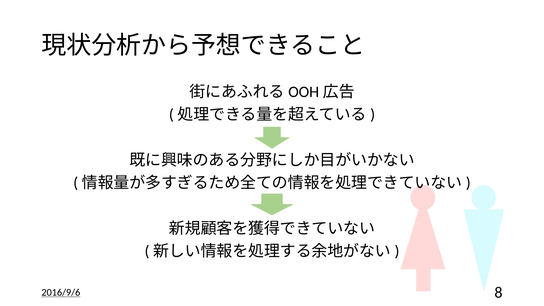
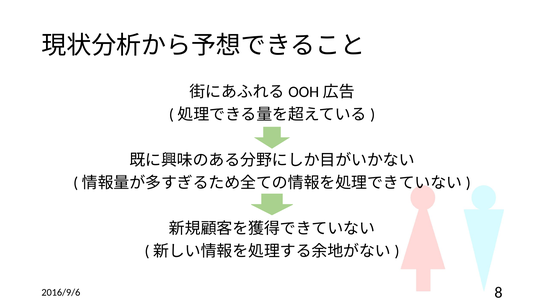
2016/9/6 underline: present -> none (61, 292)
